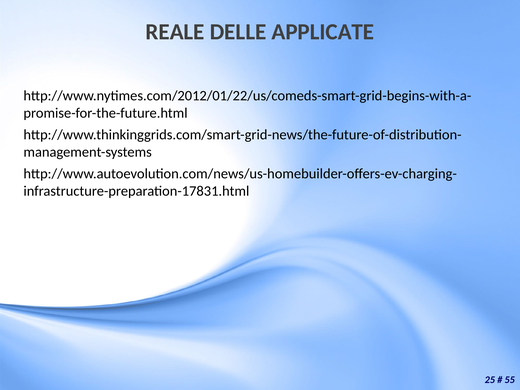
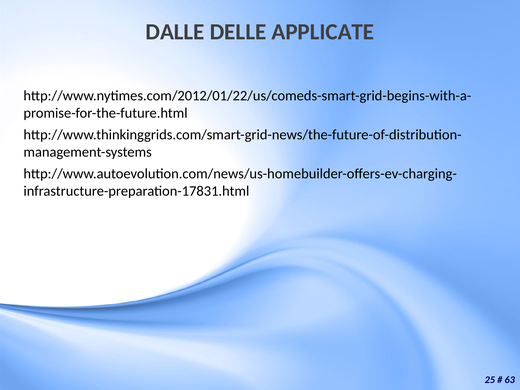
REALE: REALE -> DALLE (175, 32)
55: 55 -> 63 (510, 380)
